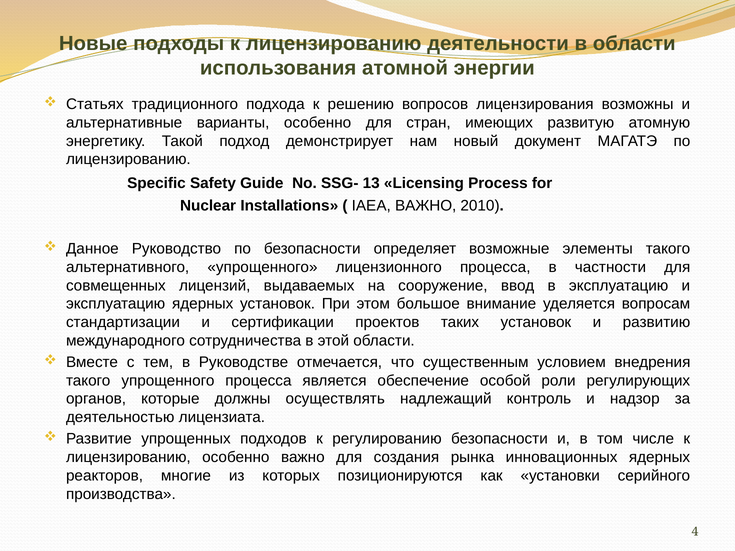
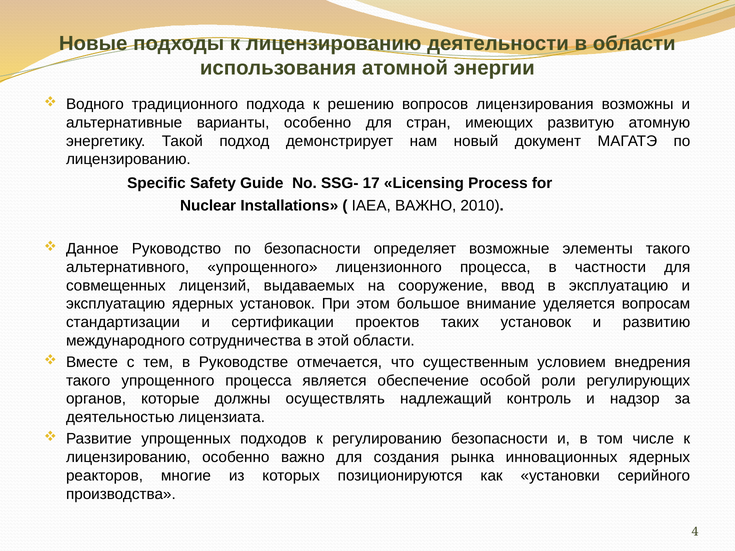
Статьях: Статьях -> Водного (95, 104)
13: 13 -> 17 (371, 184)
